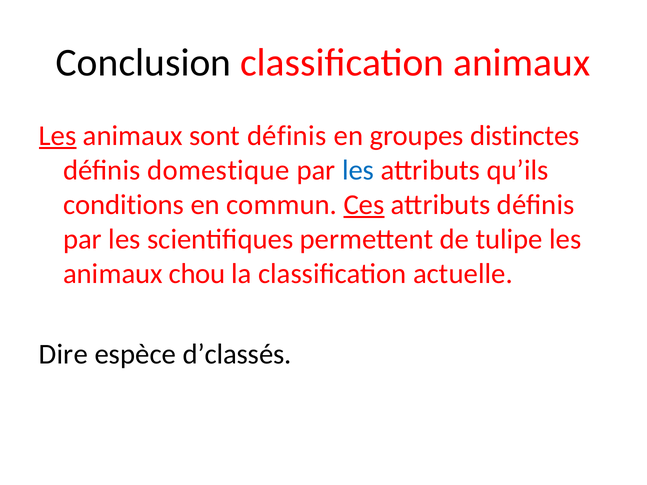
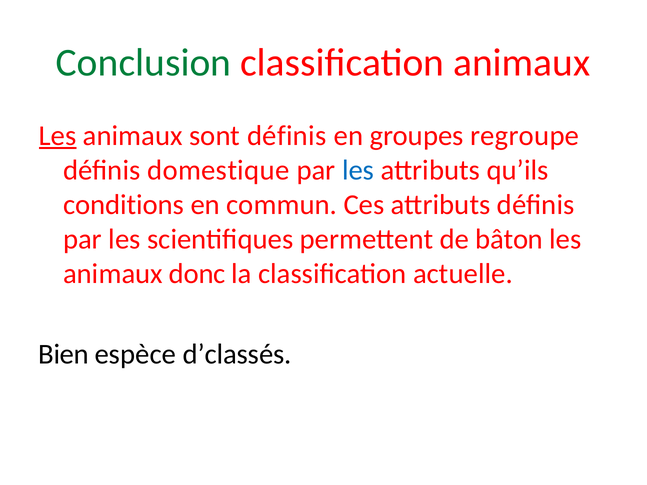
Conclusion colour: black -> green (144, 63)
distinctes: distinctes -> regroupe (525, 136)
Ces underline: present -> none (364, 205)
tulipe: tulipe -> bâton (509, 239)
chou: chou -> donc (197, 274)
Dire: Dire -> Bien (64, 354)
